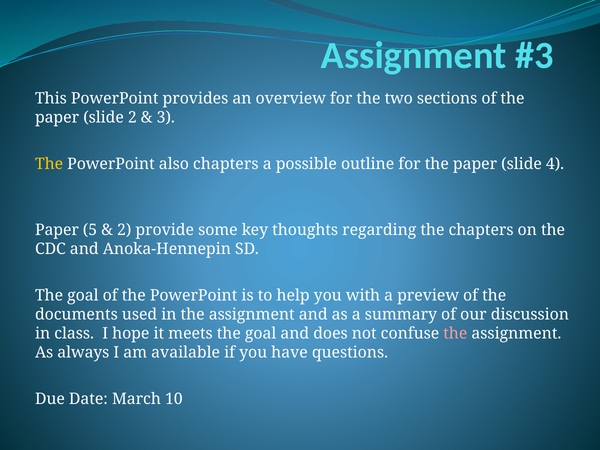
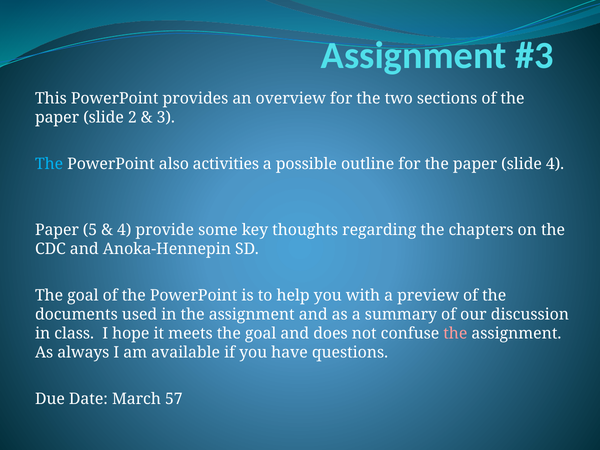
The colour: yellow -> light blue (49, 164)
also chapters: chapters -> activities (226, 164)
2: 2 -> 4 (124, 230)
10: 10 -> 57 (174, 399)
